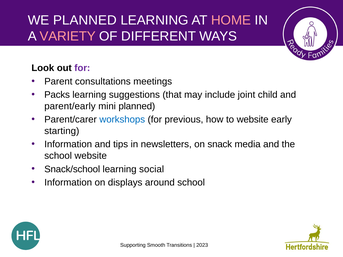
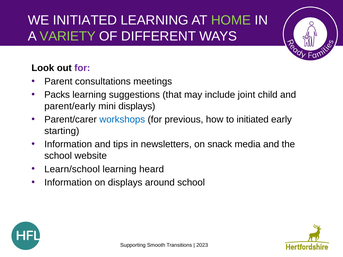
WE PLANNED: PLANNED -> INITIATED (85, 20)
HOME colour: pink -> light green (231, 20)
VARIETY colour: pink -> light green (68, 36)
mini planned: planned -> displays (137, 106)
to website: website -> initiated (253, 120)
Snack/school: Snack/school -> Learn/school (72, 169)
social: social -> heard (152, 169)
